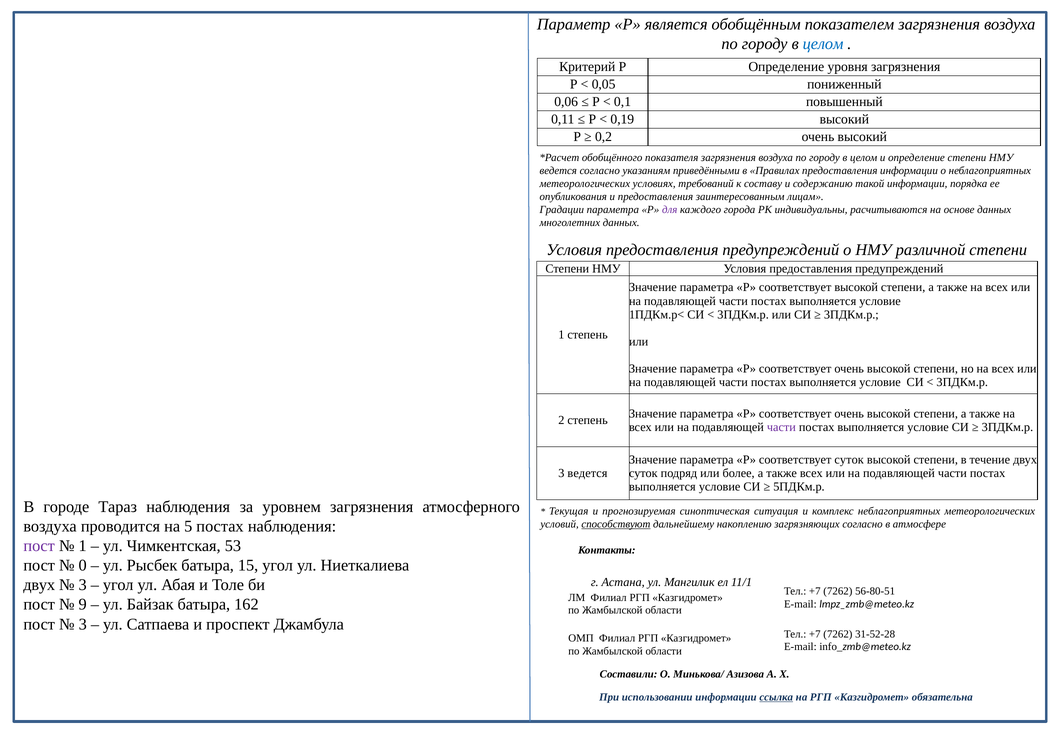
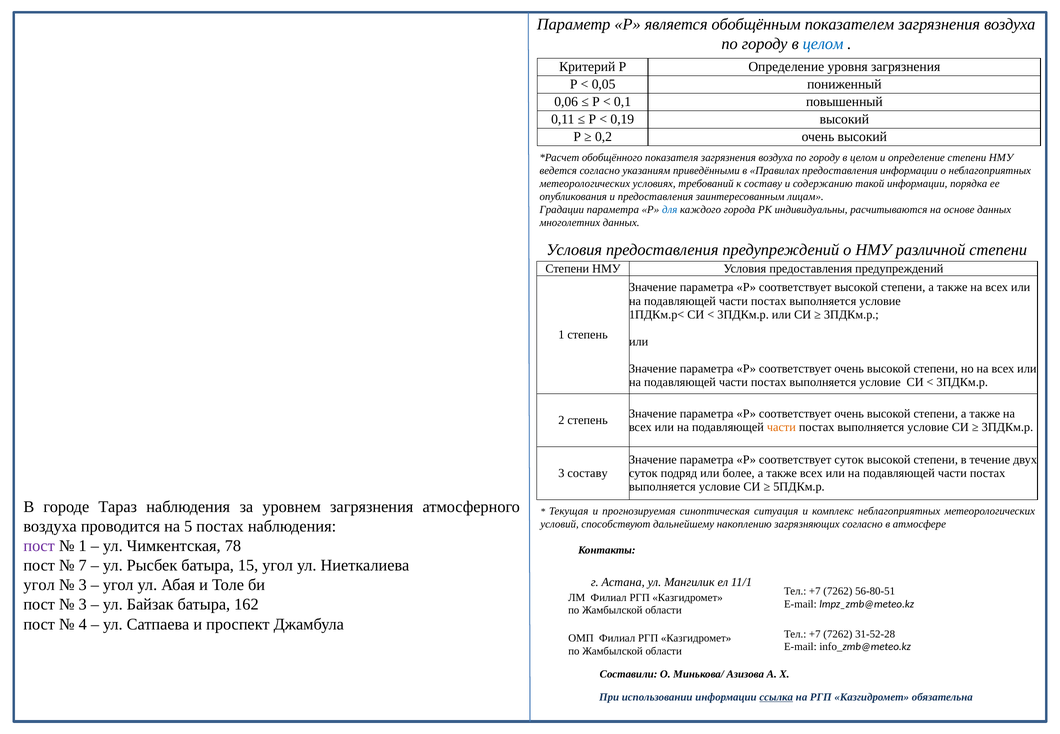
для colour: purple -> blue (670, 210)
части colour: purple -> orange (781, 427)
3 ведется: ведется -> составу (588, 473)
способствуют underline: present -> none (616, 524)
53: 53 -> 78 (233, 546)
0: 0 -> 7 (83, 565)
двух: двух -> угол (39, 585)
9: 9 -> 3 (83, 604)
3: 3 -> 4 (83, 624)
